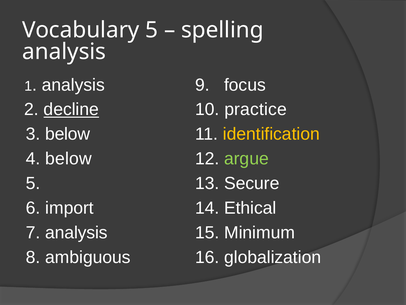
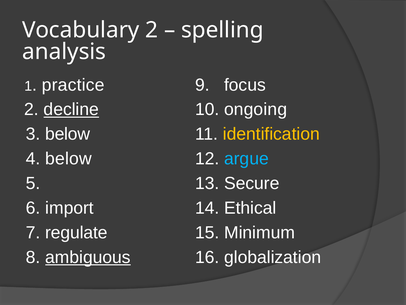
Vocabulary 5: 5 -> 2 (152, 30)
analysis: analysis -> practice (73, 85)
practice: practice -> ongoing (256, 109)
argue colour: light green -> light blue (246, 159)
7 analysis: analysis -> regulate (76, 232)
ambiguous underline: none -> present (88, 257)
